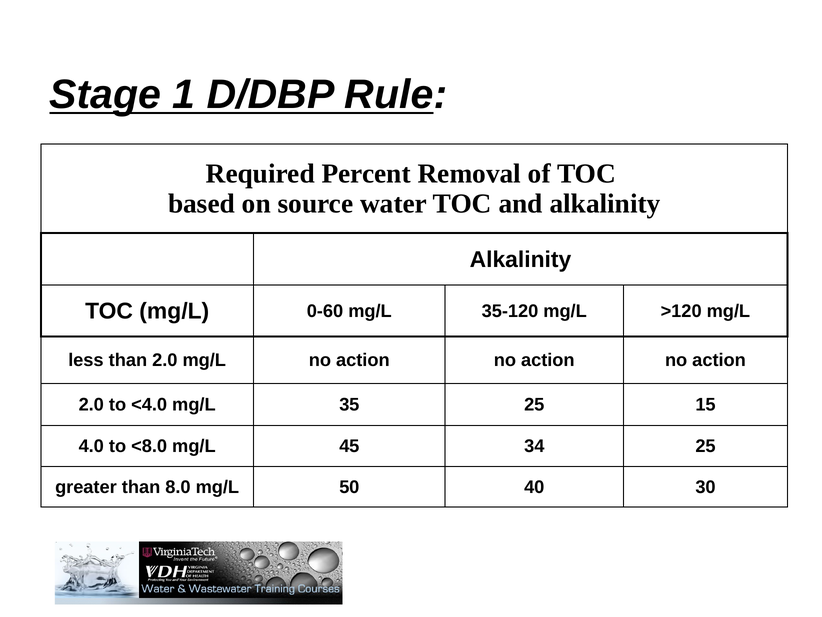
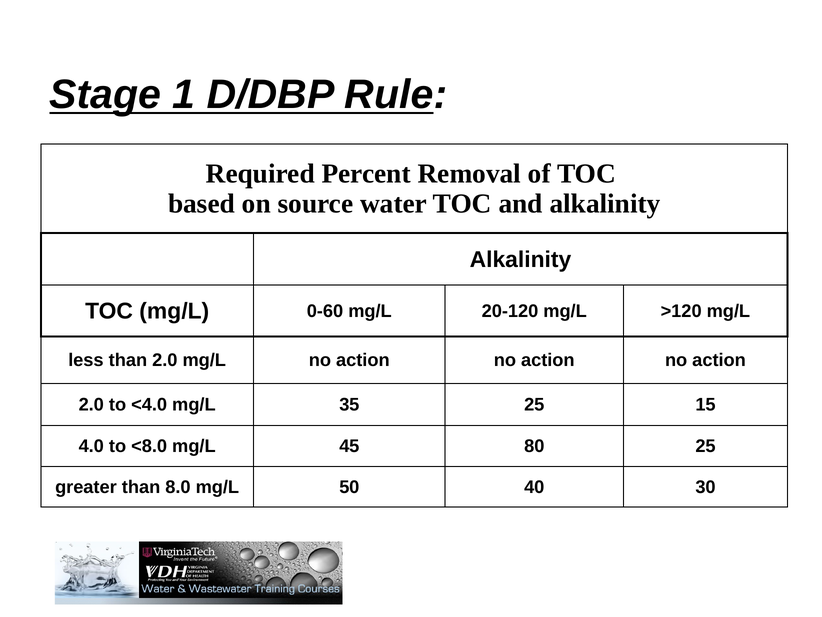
35-120: 35-120 -> 20-120 (510, 311)
34: 34 -> 80 (534, 446)
